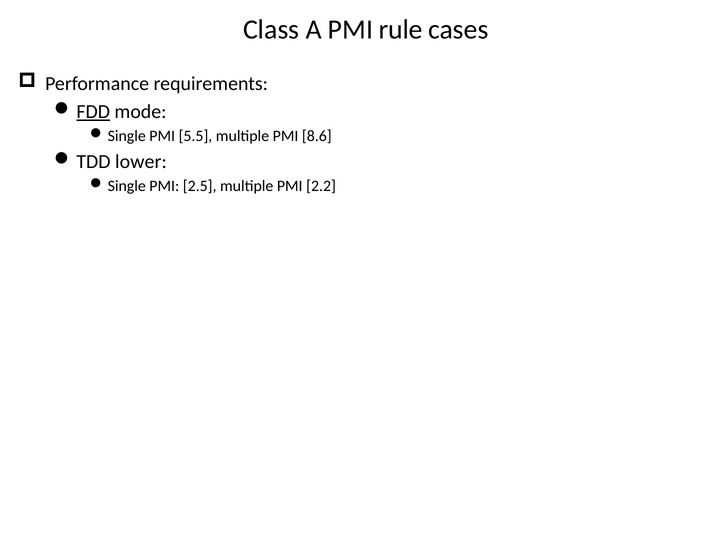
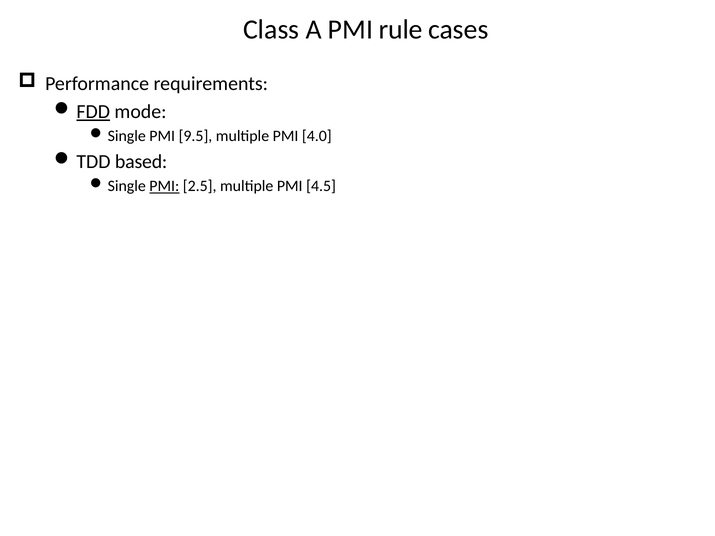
5.5: 5.5 -> 9.5 (195, 136)
8.6: 8.6 -> 4.0 (317, 136)
lower: lower -> based (141, 162)
PMI underline: none -> present (164, 186)
2.2: 2.2 -> 4.5 (321, 186)
